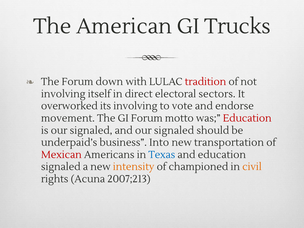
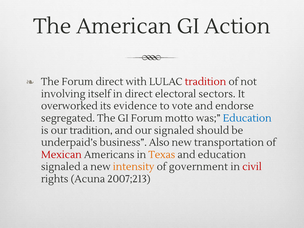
Trucks: Trucks -> Action (237, 26)
Forum down: down -> direct (109, 82)
its involving: involving -> evidence (135, 106)
movement: movement -> segregated (68, 118)
Education colour: red -> blue (247, 118)
is our signaled: signaled -> tradition (91, 130)
Into: Into -> Also (159, 143)
Texas colour: blue -> orange (162, 155)
championed: championed -> government (198, 167)
civil colour: orange -> red (252, 167)
